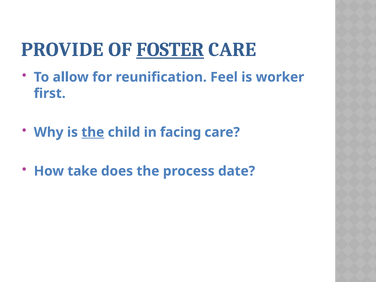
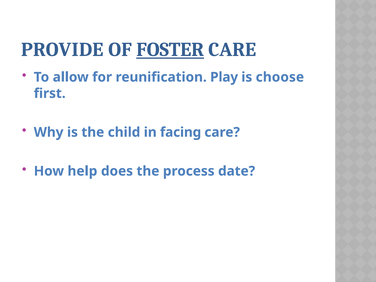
Feel: Feel -> Play (224, 77)
worker: worker -> choose (280, 77)
the underline: present -> none (93, 132)
take: take -> help (82, 171)
